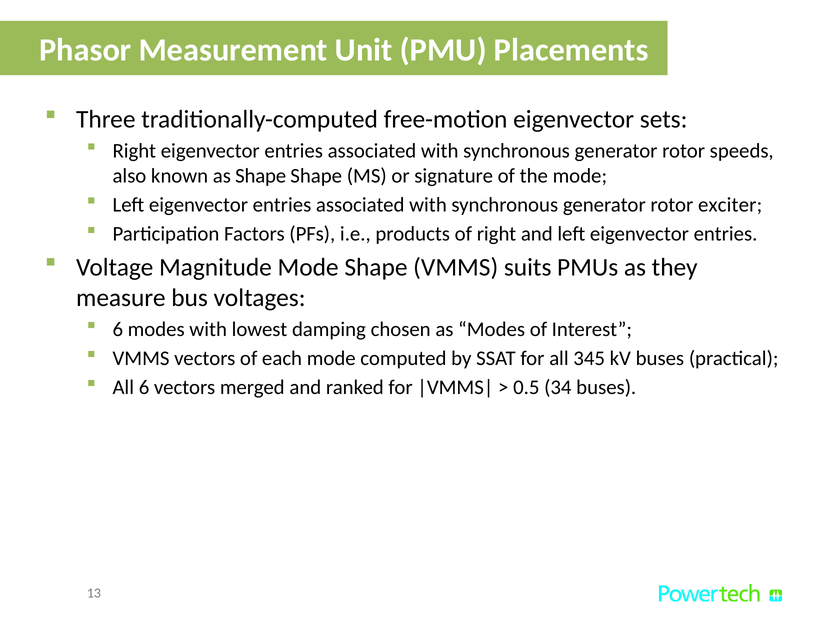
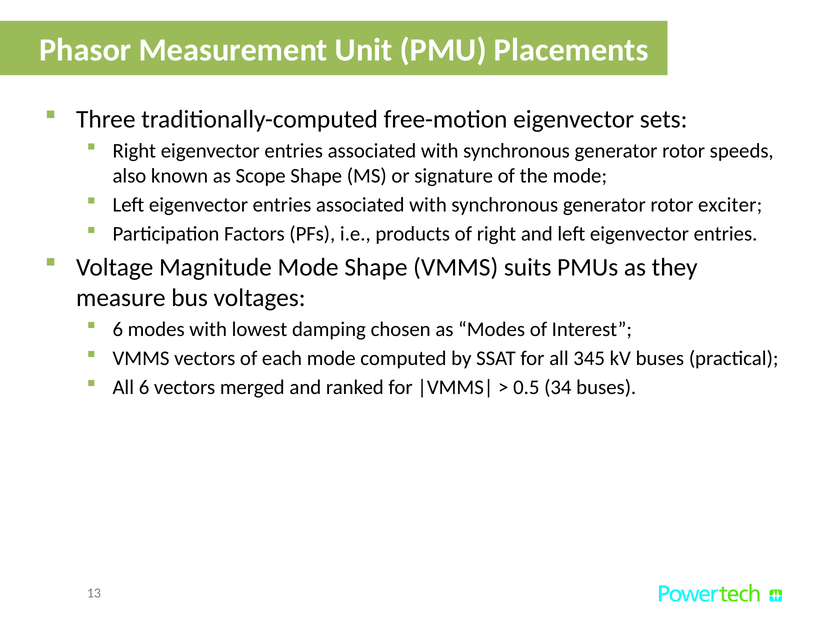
as Shape: Shape -> Scope (261, 176)
